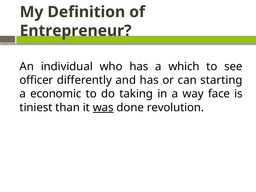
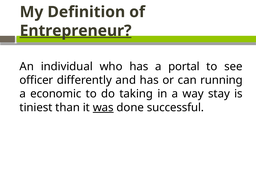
Entrepreneur underline: none -> present (76, 31)
which: which -> portal (184, 66)
starting: starting -> running (222, 80)
face: face -> stay (219, 94)
revolution: revolution -> successful (175, 107)
